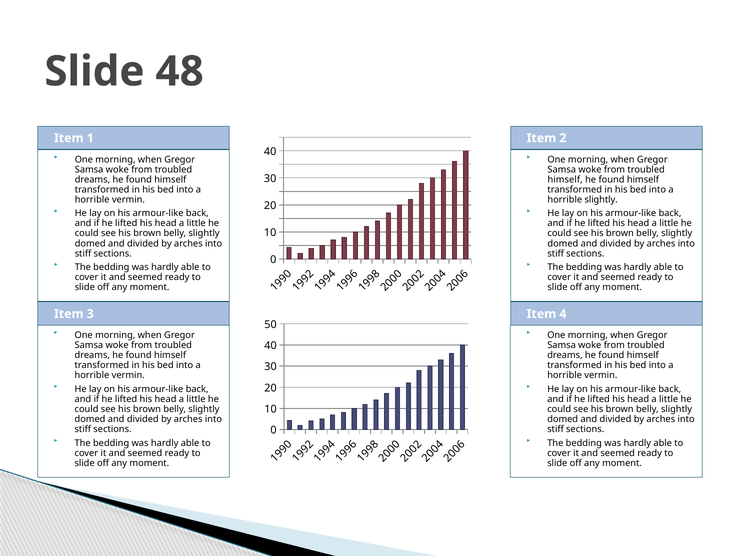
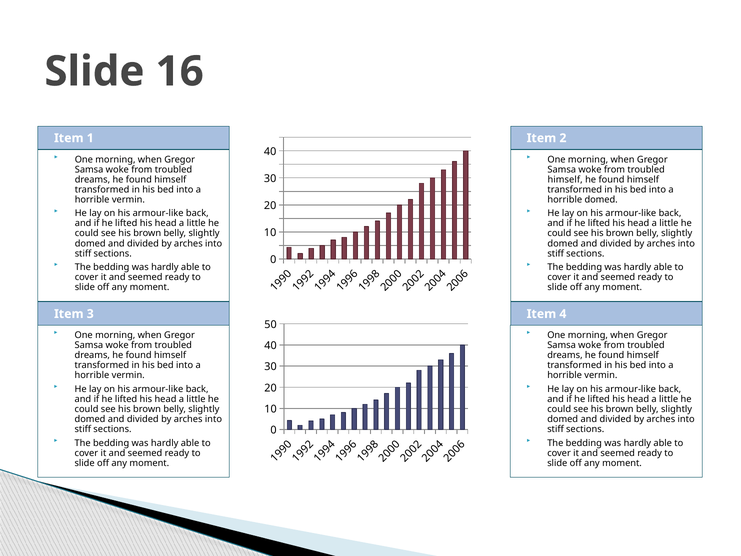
48: 48 -> 16 (180, 71)
horrible slightly: slightly -> domed (601, 200)
